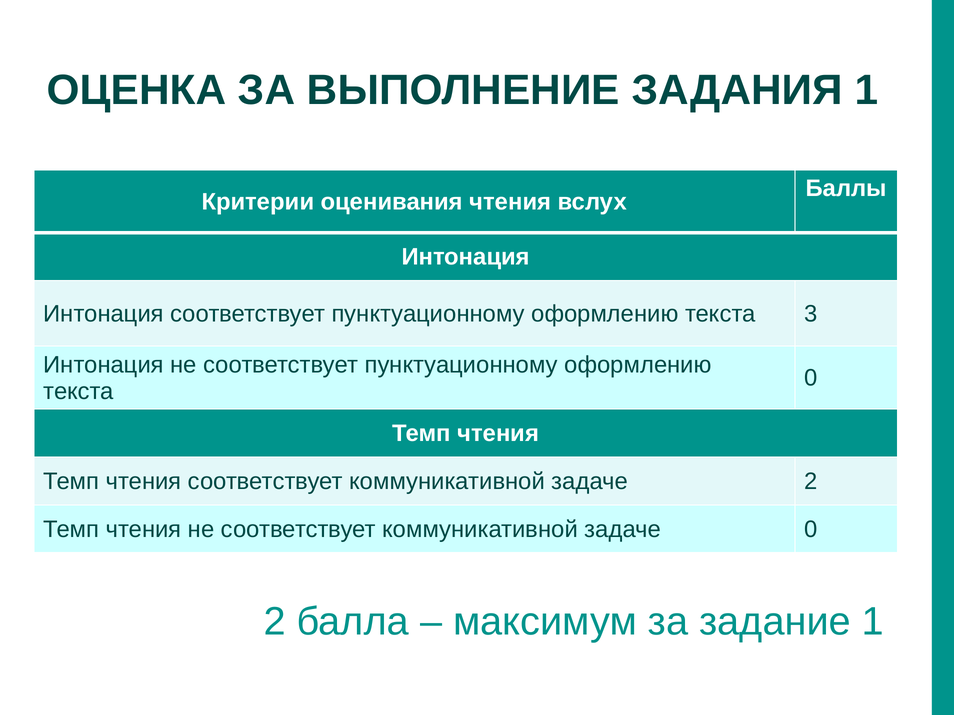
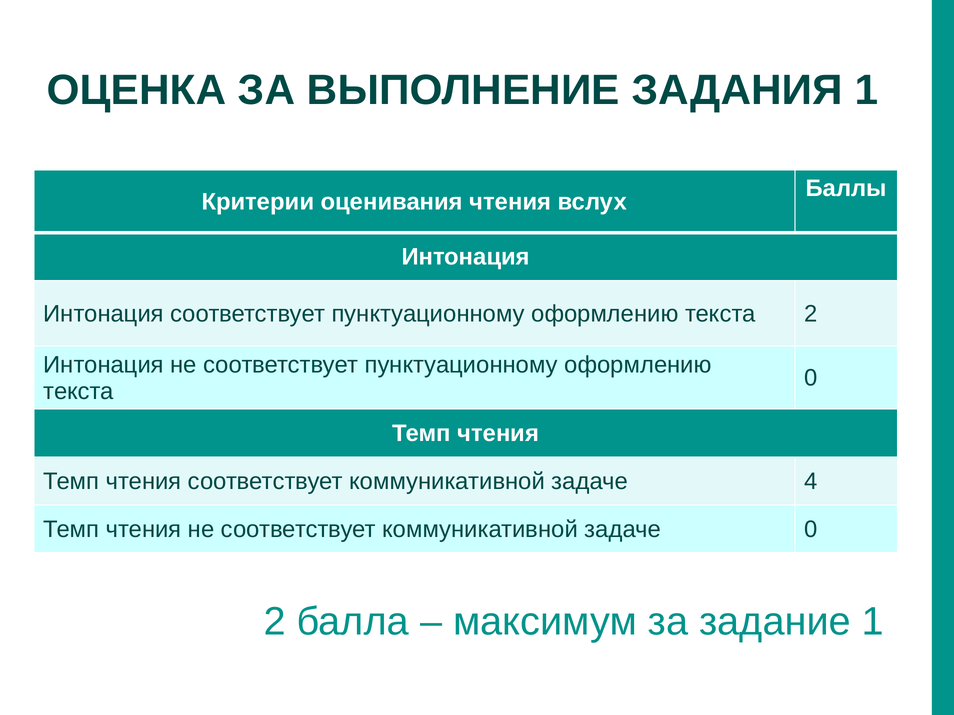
текста 3: 3 -> 2 (811, 314)
задаче 2: 2 -> 4 (811, 482)
